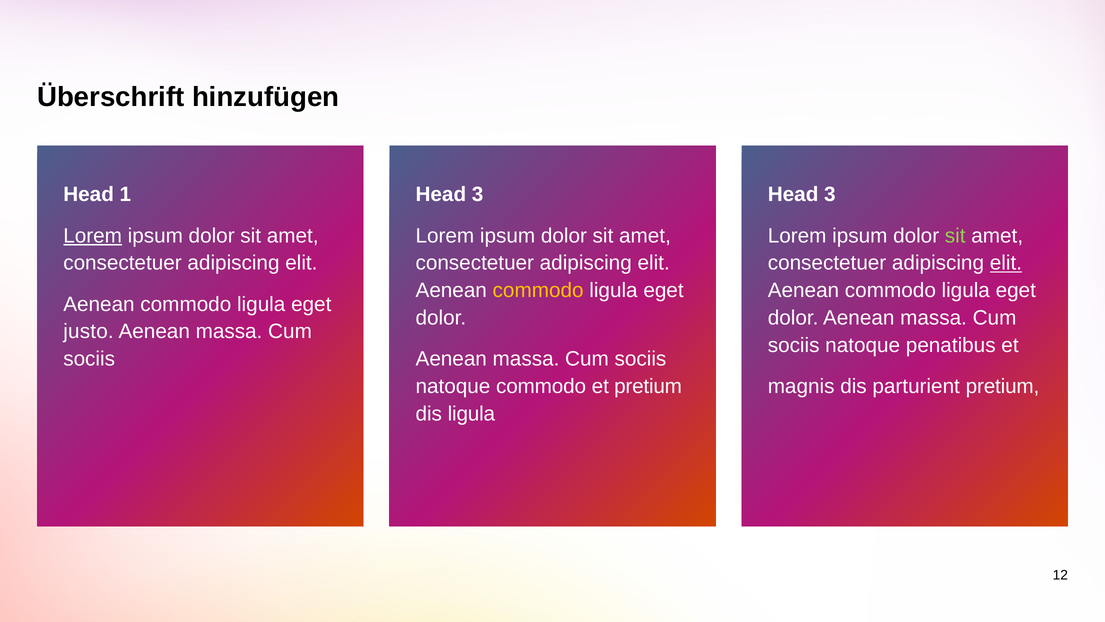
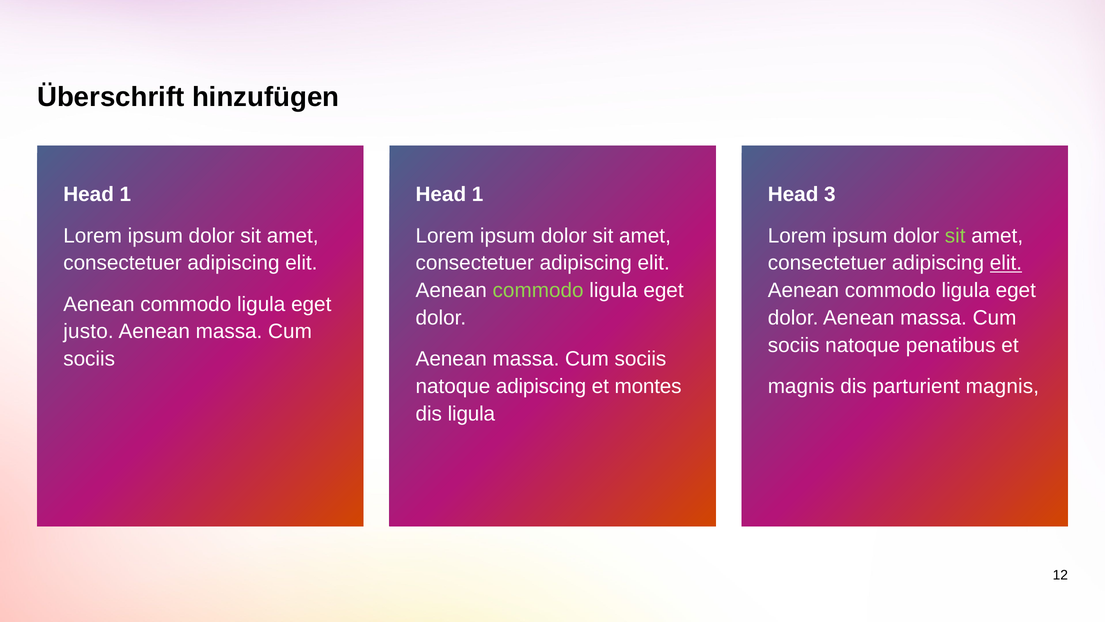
3: 3 -> 1 (478, 194)
Lorem underline: present -> none (93, 236)
commodo colour: yellow -> light green (538, 290)
natoque commodo: commodo -> adipiscing (541, 386)
et pretium: pretium -> montes (648, 386)
pretium: pretium -> magnis (1002, 386)
